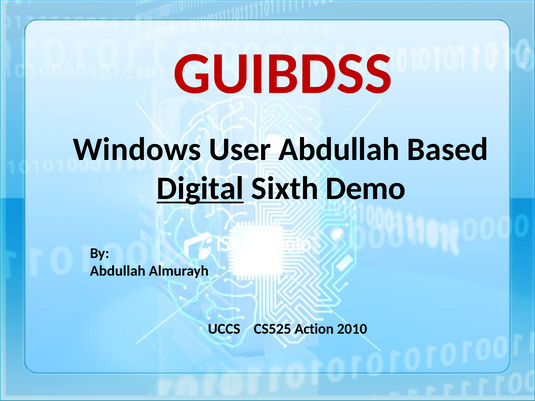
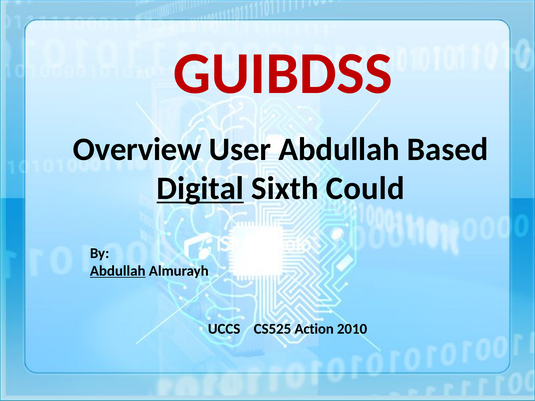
Windows: Windows -> Overview (137, 149)
Demo: Demo -> Could (365, 189)
Abdullah underline: none -> present (118, 271)
